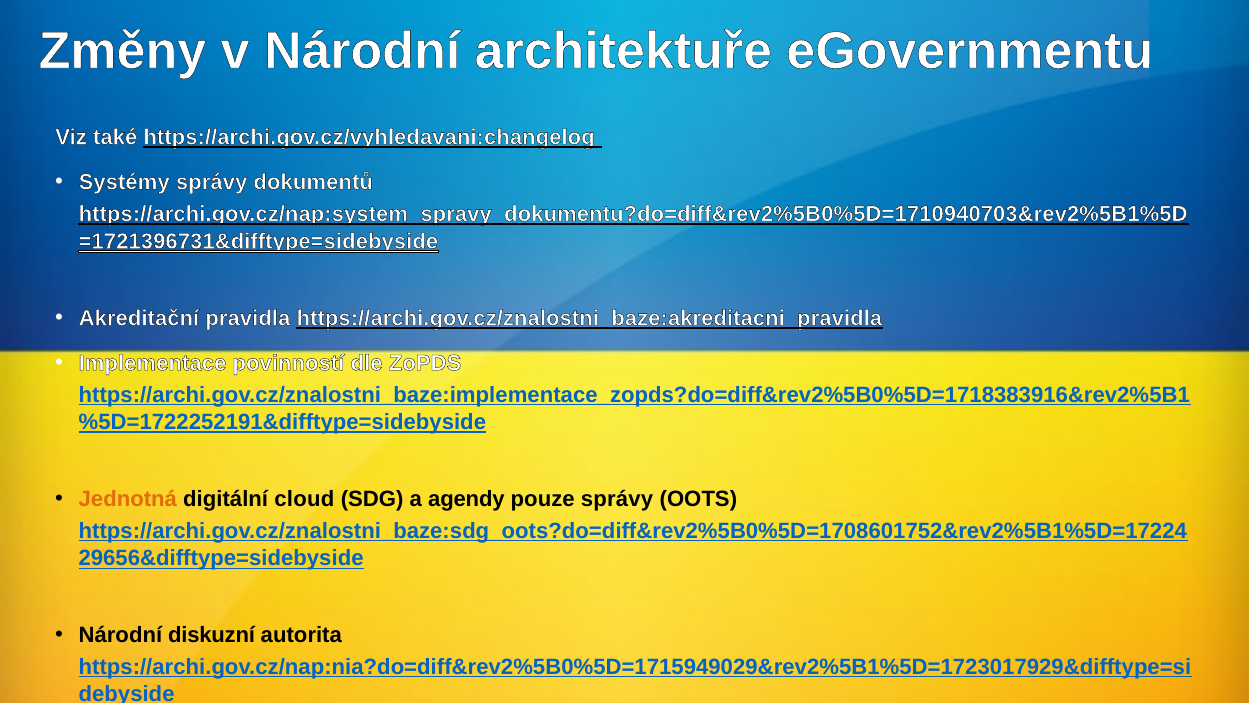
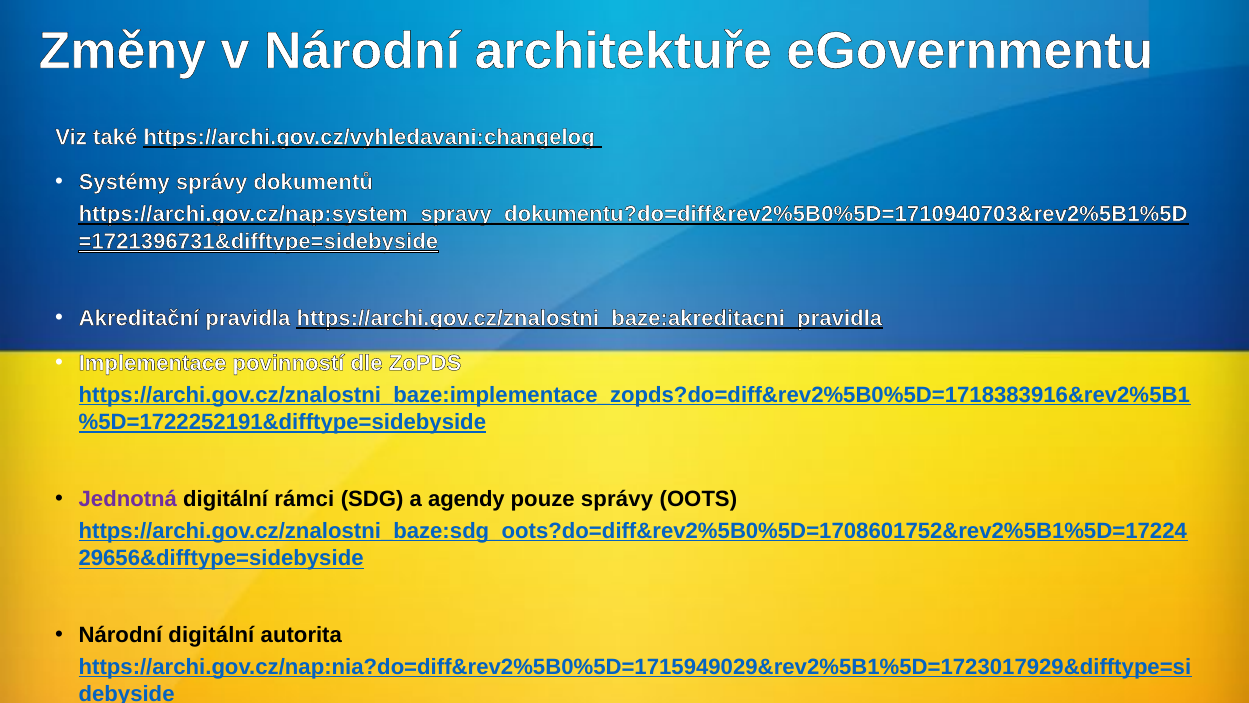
Jednotná colour: orange -> purple (128, 499)
cloud: cloud -> rámci (304, 499)
Národní diskuzní: diskuzní -> digitální (211, 635)
